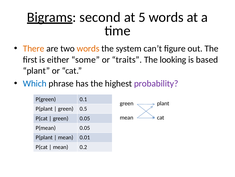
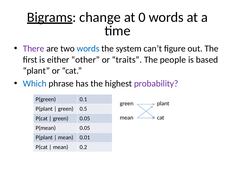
second: second -> change (100, 17)
5: 5 -> 0 (142, 17)
There colour: orange -> purple (34, 48)
words colour: orange -> blue (88, 48)
some: some -> other (86, 59)
looking: looking -> people (173, 59)
